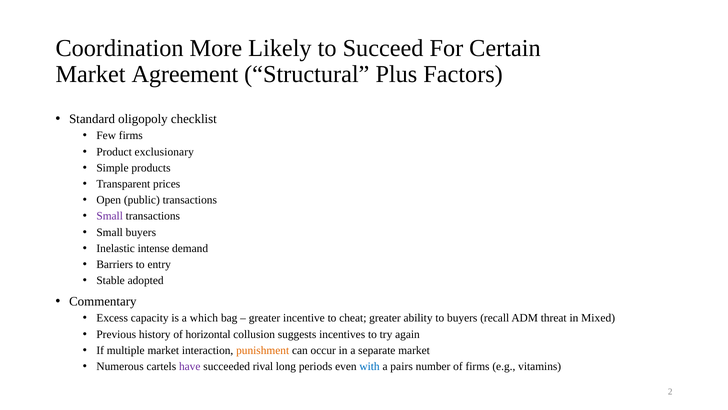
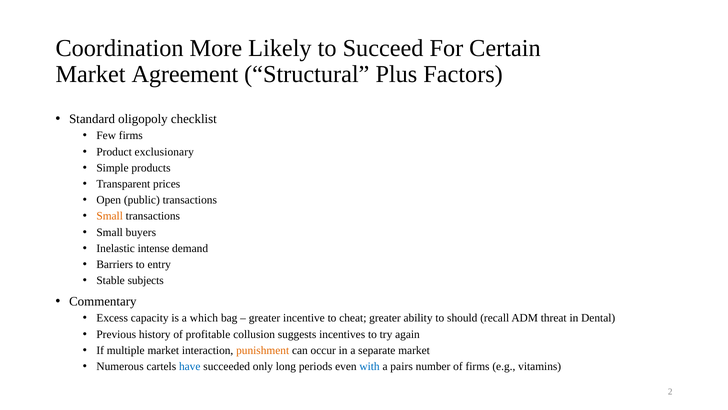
Small colour: purple -> orange (110, 216)
adopted: adopted -> subjects (146, 280)
to buyers: buyers -> should (462, 318)
Mixed: Mixed -> Dental (598, 318)
horizontal: horizontal -> profitable (208, 334)
have colour: purple -> blue (190, 366)
rival: rival -> only (263, 366)
